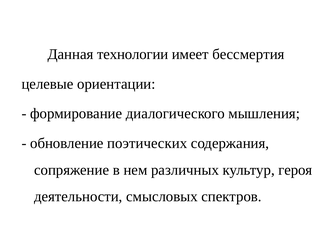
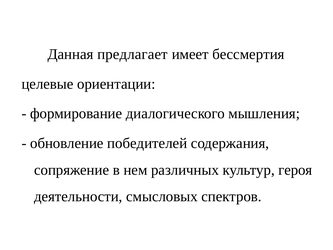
технологии: технологии -> предлагает (133, 54)
поэтических: поэтических -> победителей (147, 143)
